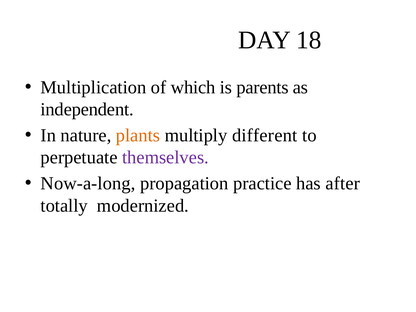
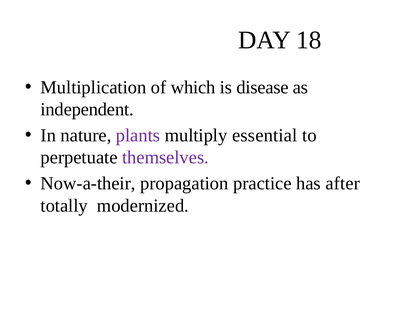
parents: parents -> disease (262, 87)
plants colour: orange -> purple (138, 135)
different: different -> essential (265, 135)
Now-a-long: Now-a-long -> Now-a-their (88, 183)
